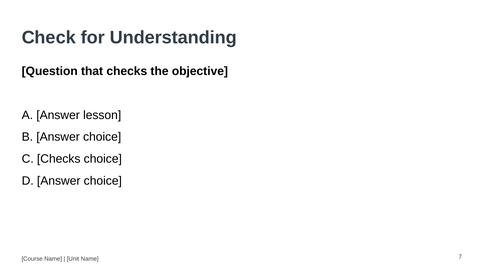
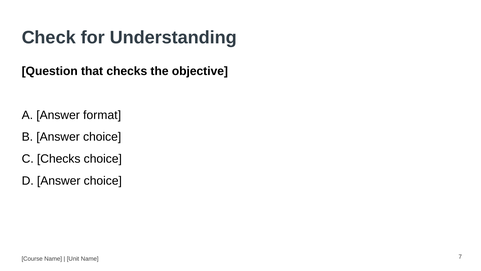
lesson: lesson -> format (102, 115)
